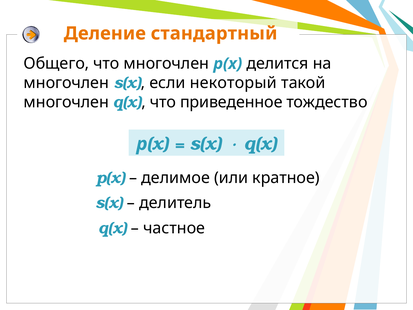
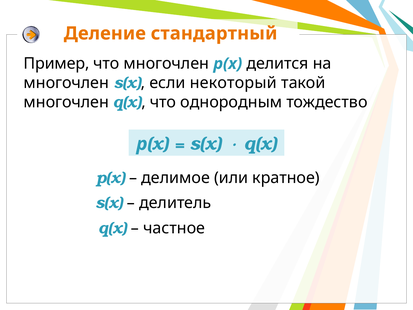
Общего: Общего -> Пример (56, 64)
приведенное: приведенное -> однородным (231, 102)
